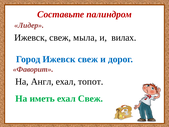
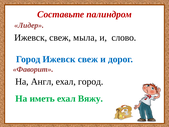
вилах: вилах -> слово (124, 37)
ехал топот: топот -> город (91, 81)
ехал Свеж: Свеж -> Вяжу (90, 98)
